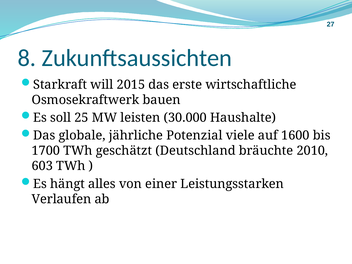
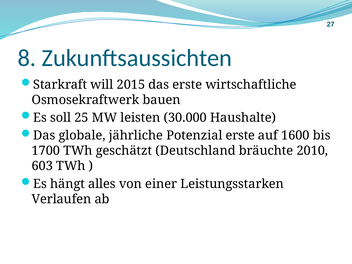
Potenzial viele: viele -> erste (240, 136)
